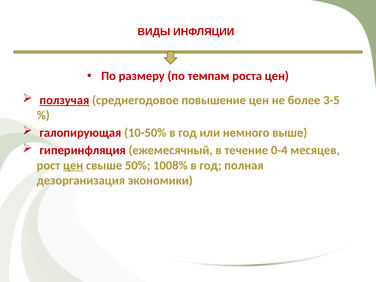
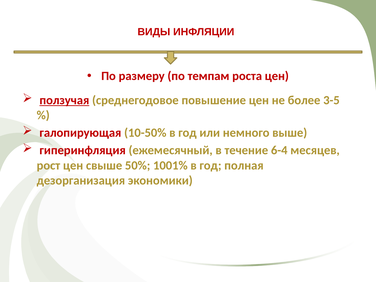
0-4: 0-4 -> 6-4 (279, 150)
цен underline: present -> none (73, 165)
1008%: 1008% -> 1001% (170, 165)
